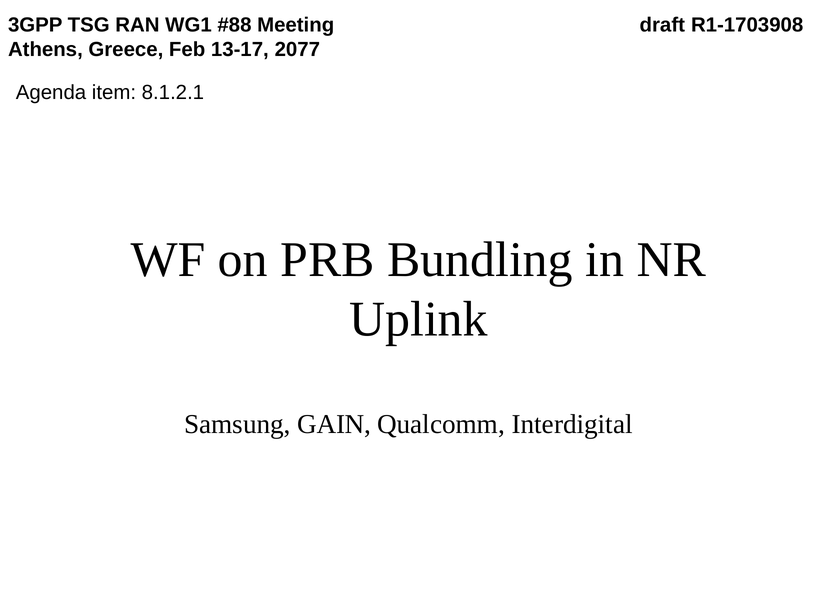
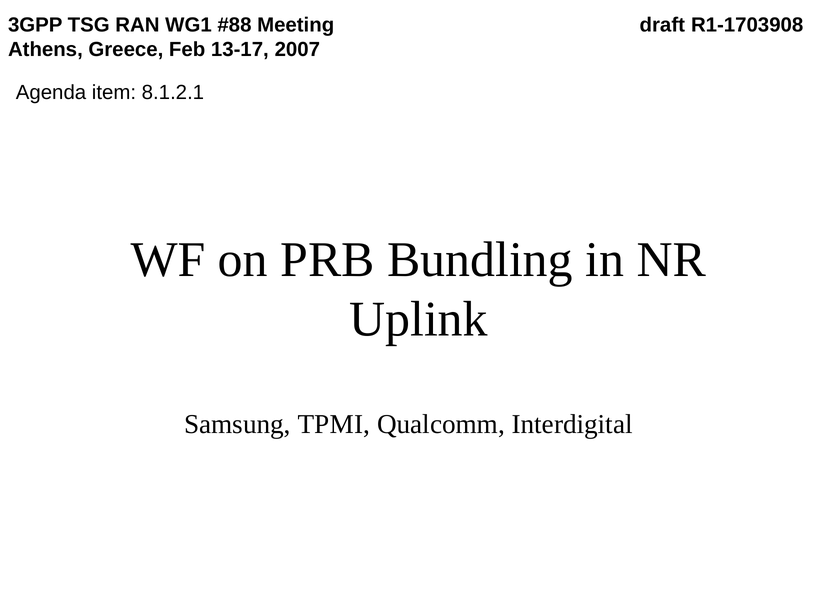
2077: 2077 -> 2007 (297, 49)
GAIN: GAIN -> TPMI (334, 424)
